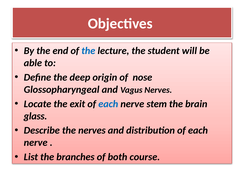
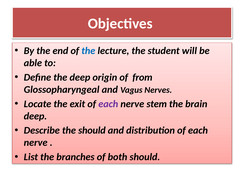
nose: nose -> from (142, 77)
each colour: blue -> purple (108, 104)
glass: glass -> deep (35, 116)
the nerves: nerves -> should (92, 130)
both course: course -> should (145, 157)
